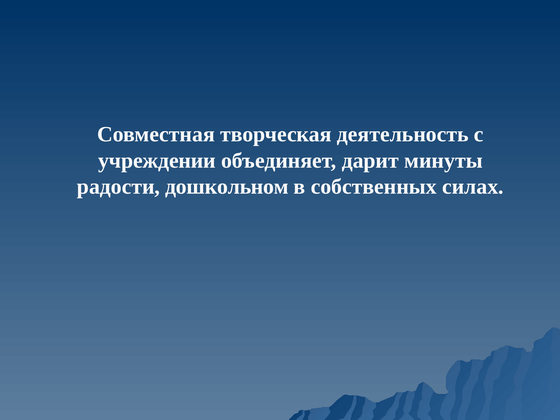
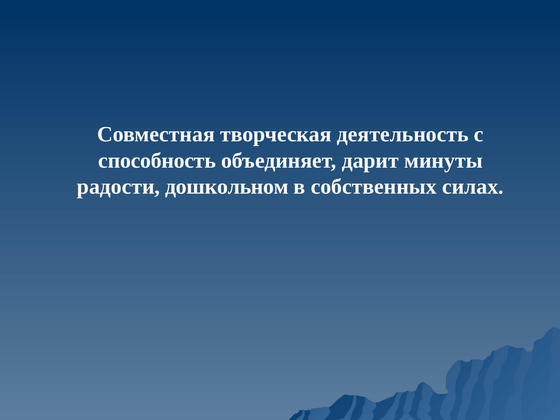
учреждении: учреждении -> способность (157, 161)
